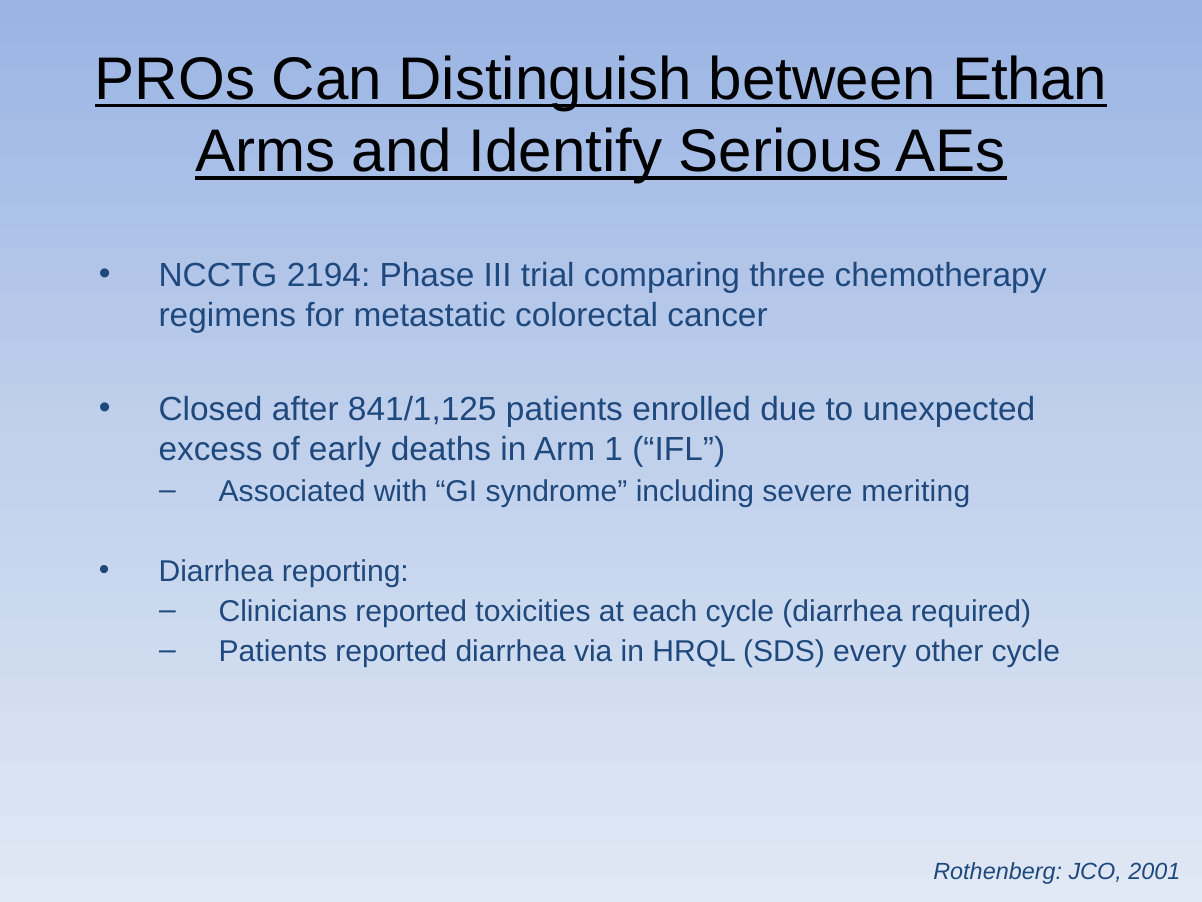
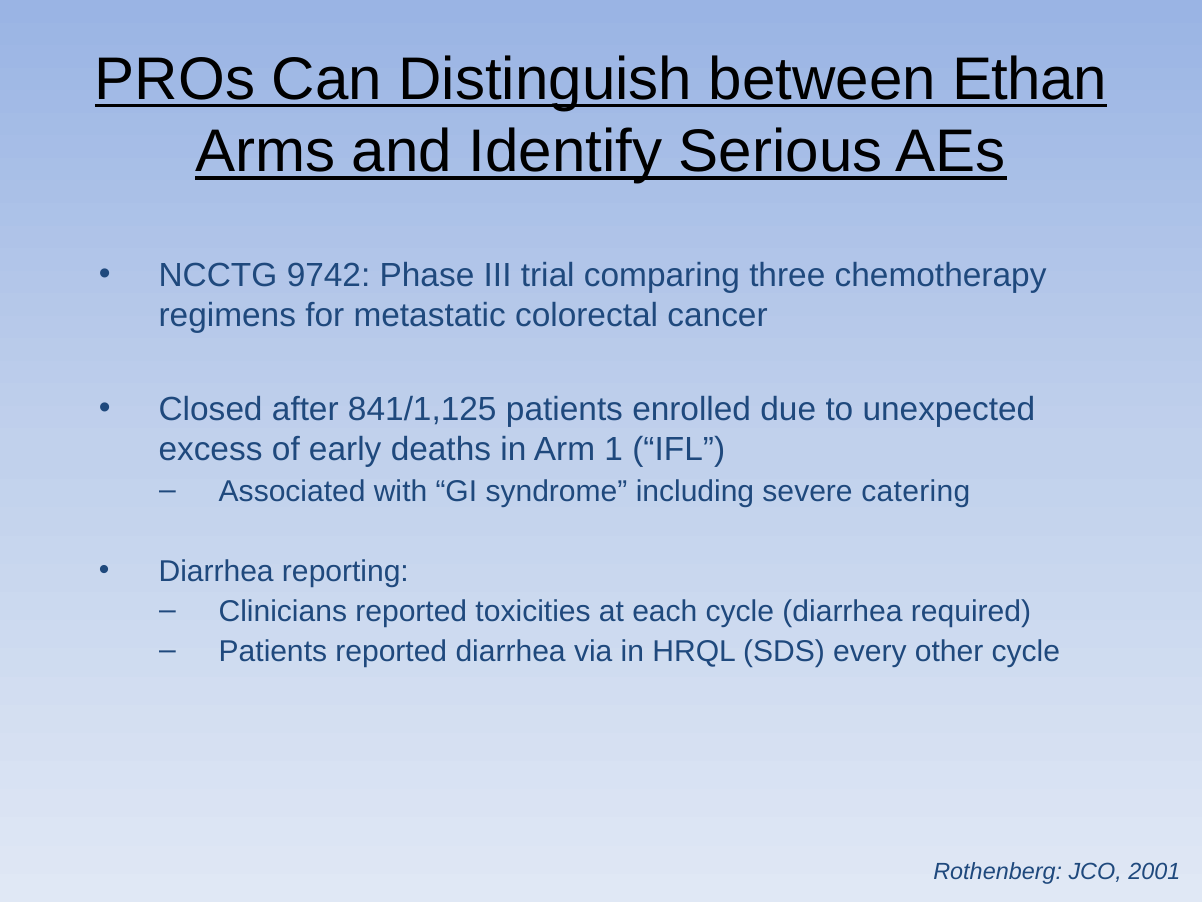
2194: 2194 -> 9742 (329, 275)
meriting: meriting -> catering (916, 491)
